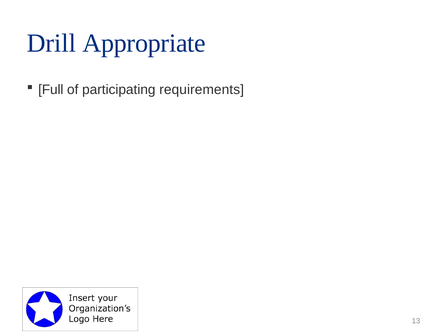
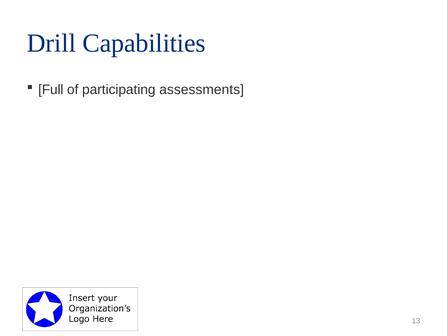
Appropriate: Appropriate -> Capabilities (144, 43)
requirements: requirements -> assessments (202, 90)
